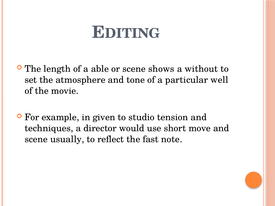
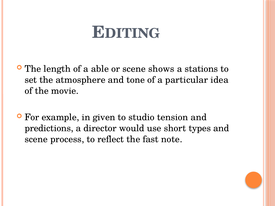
without: without -> stations (201, 69)
well: well -> idea (219, 80)
techniques: techniques -> predictions (49, 129)
move: move -> types (200, 129)
usually: usually -> process (67, 140)
